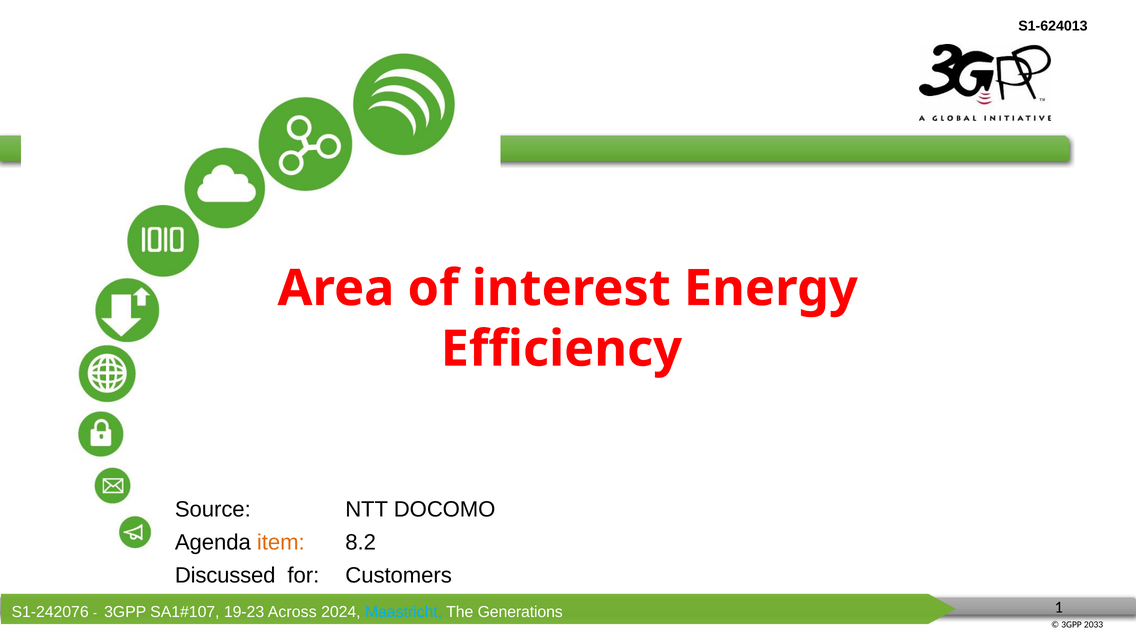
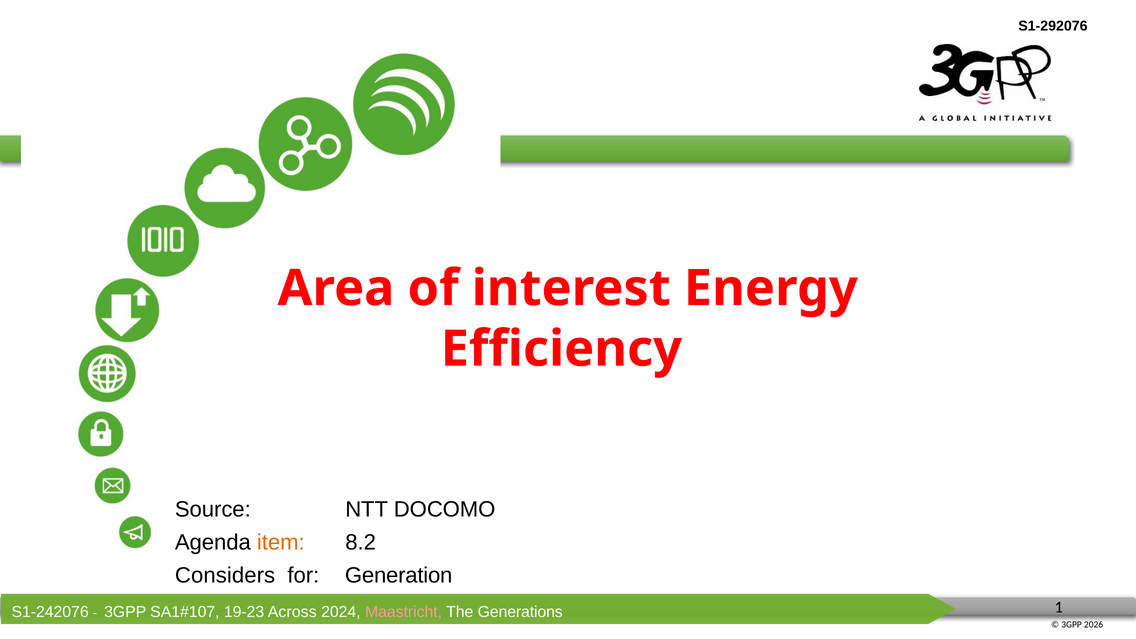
S1-624013: S1-624013 -> S1-292076 (1053, 26)
Discussed: Discussed -> Considers (225, 576)
Customers: Customers -> Generation (399, 576)
Maastricht colour: light blue -> pink (404, 612)
2033: 2033 -> 2026 (1094, 625)
